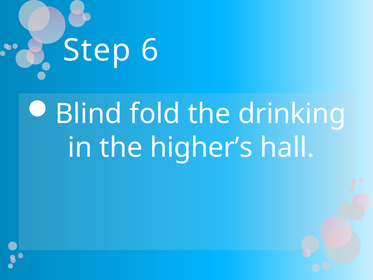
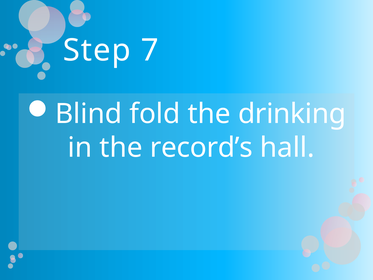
6: 6 -> 7 (150, 50)
higher’s: higher’s -> record’s (201, 147)
